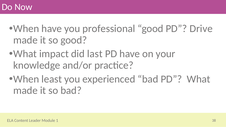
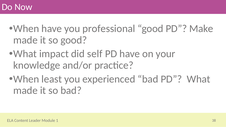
Drive: Drive -> Make (201, 29)
last: last -> self (95, 54)
